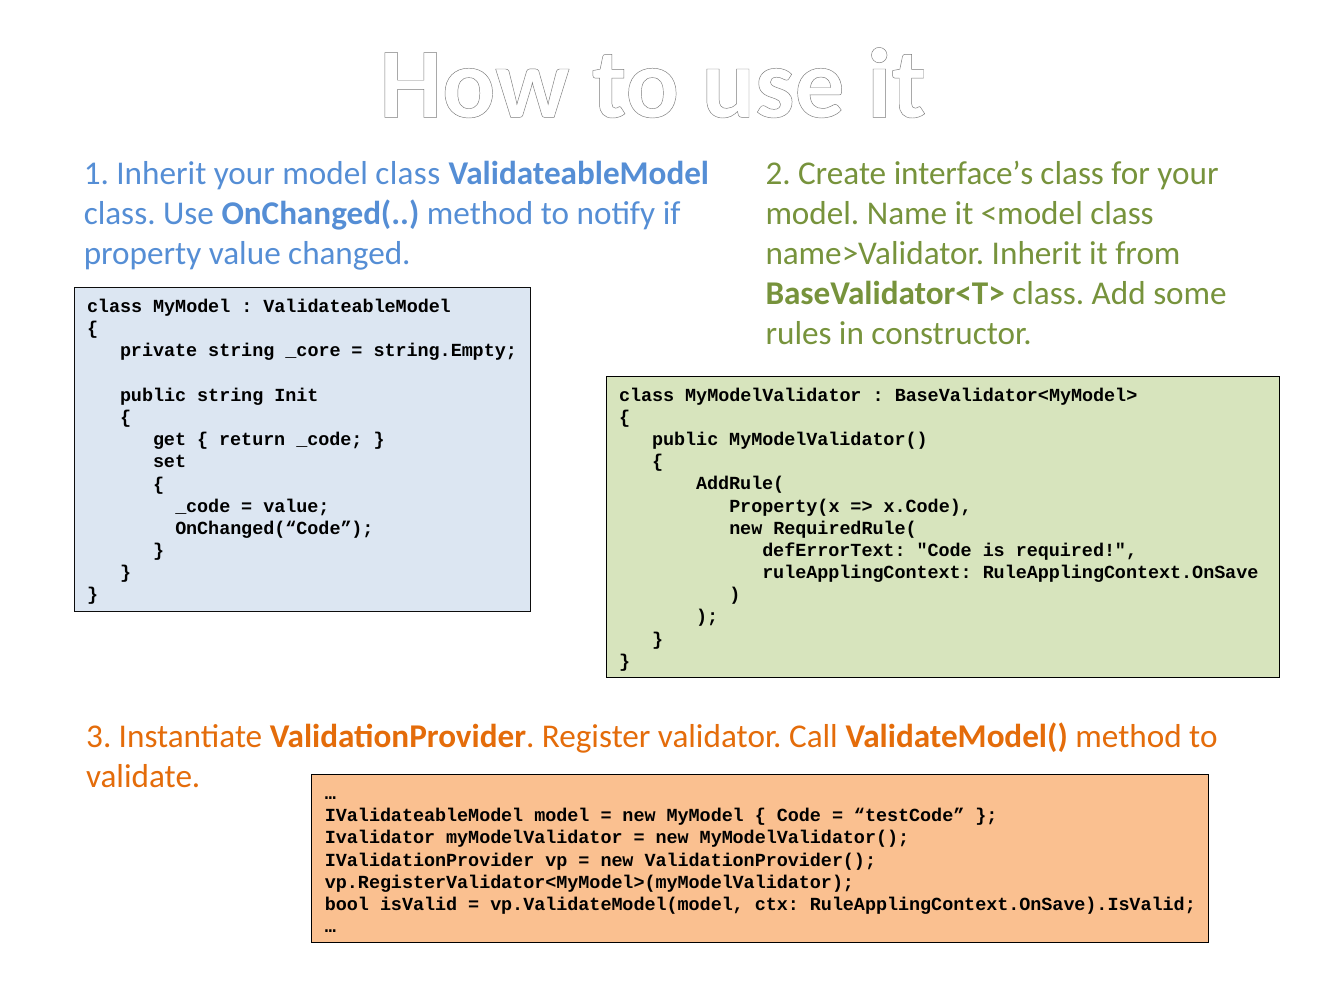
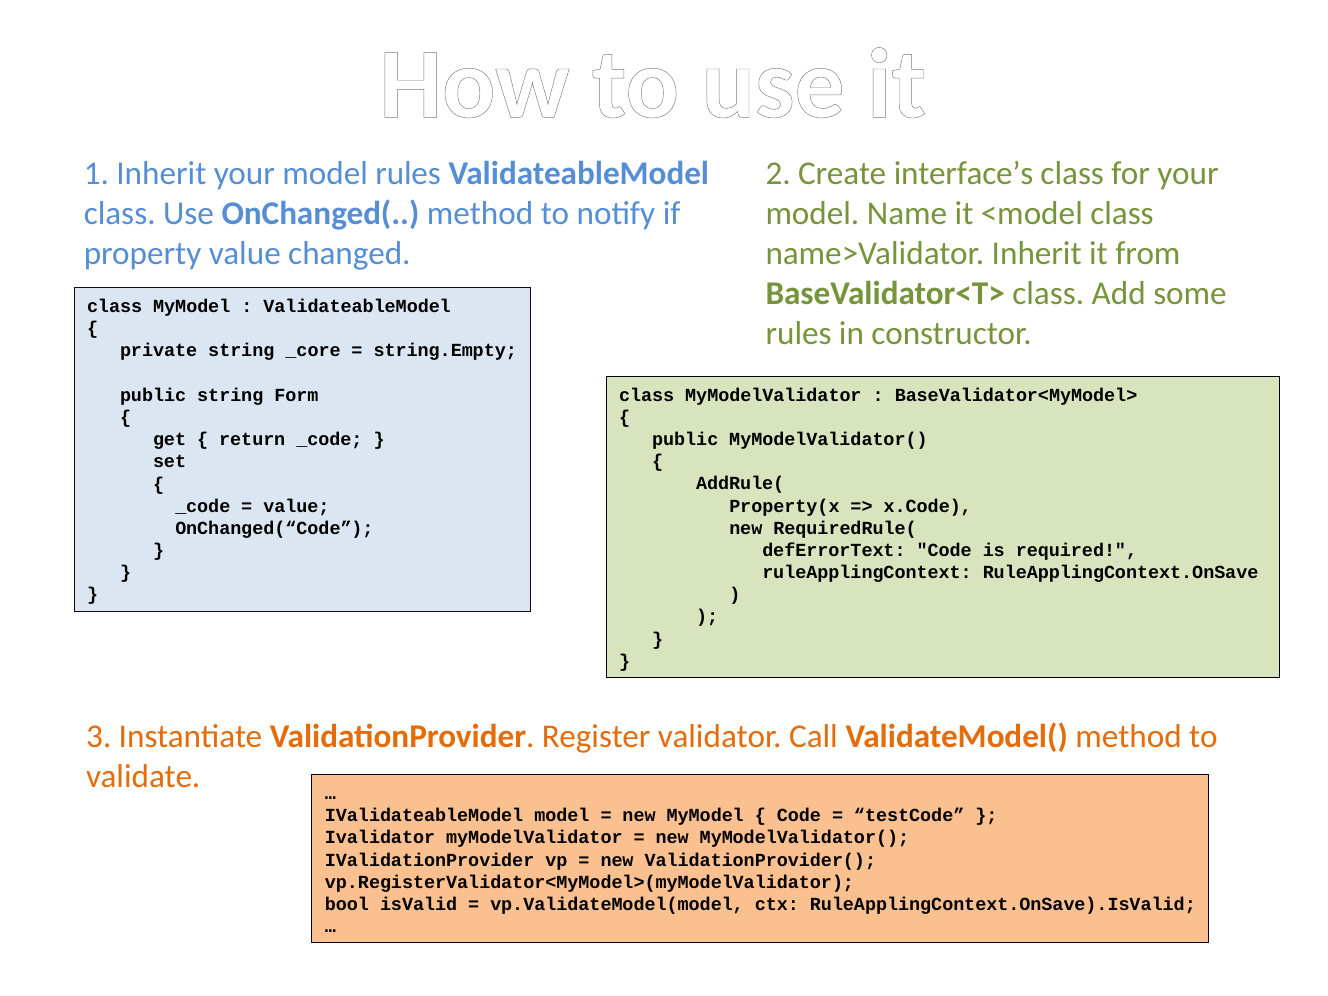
model class: class -> rules (408, 174)
Init: Init -> Form (296, 395)
